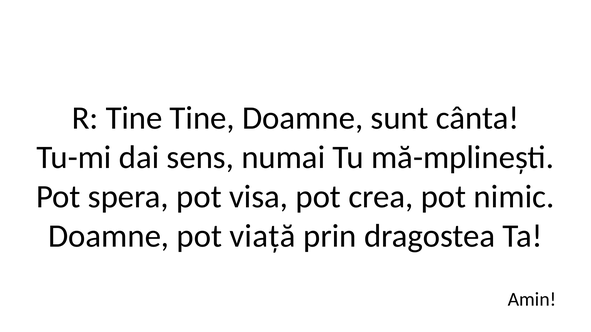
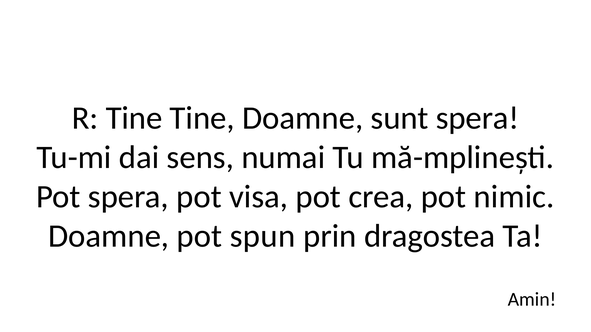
sunt cânta: cânta -> spera (478, 118)
viață: viață -> spun (262, 236)
